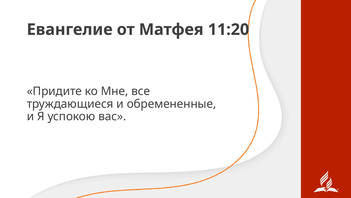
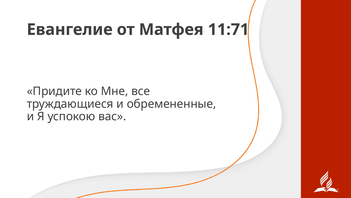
11:20: 11:20 -> 11:71 (229, 29)
